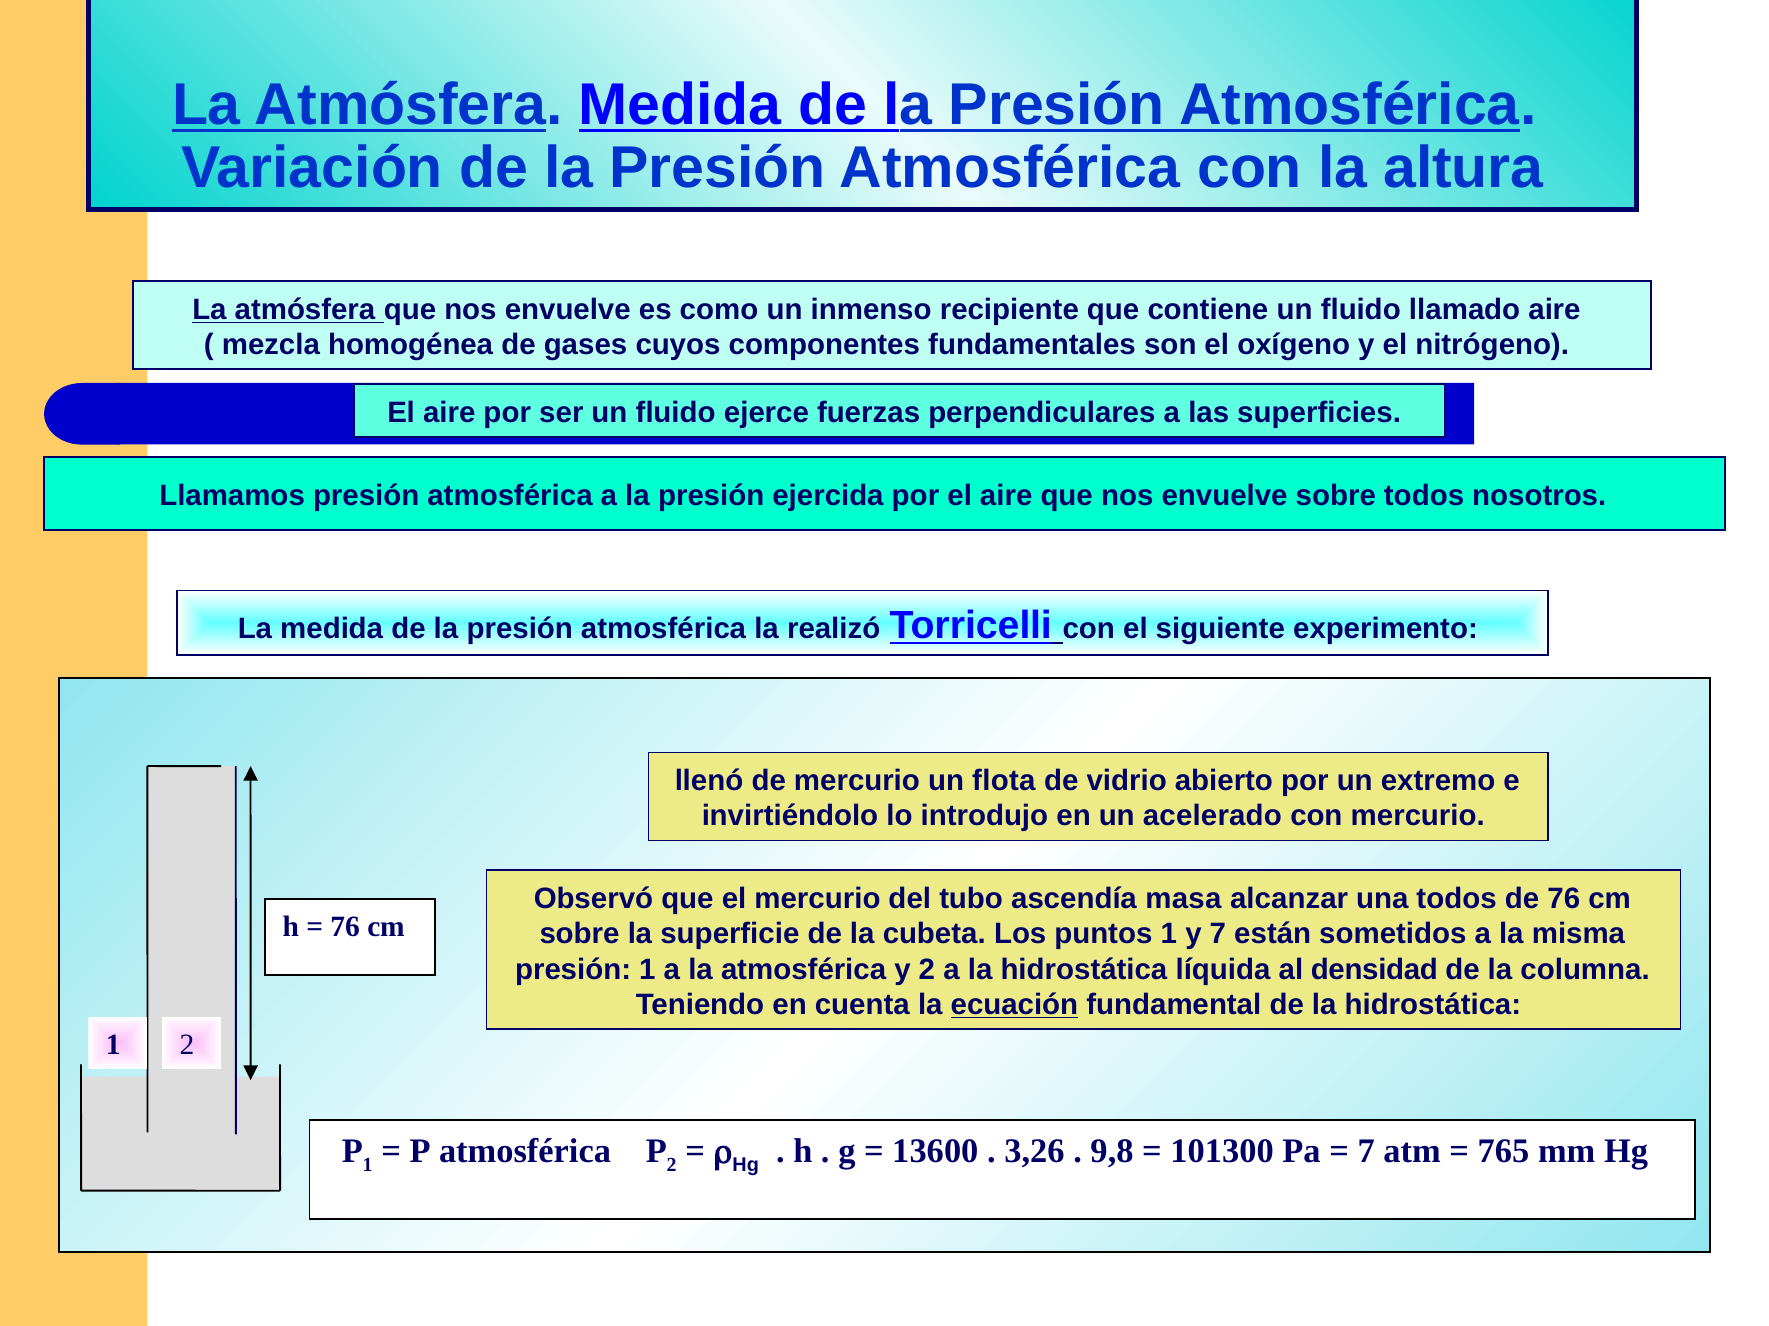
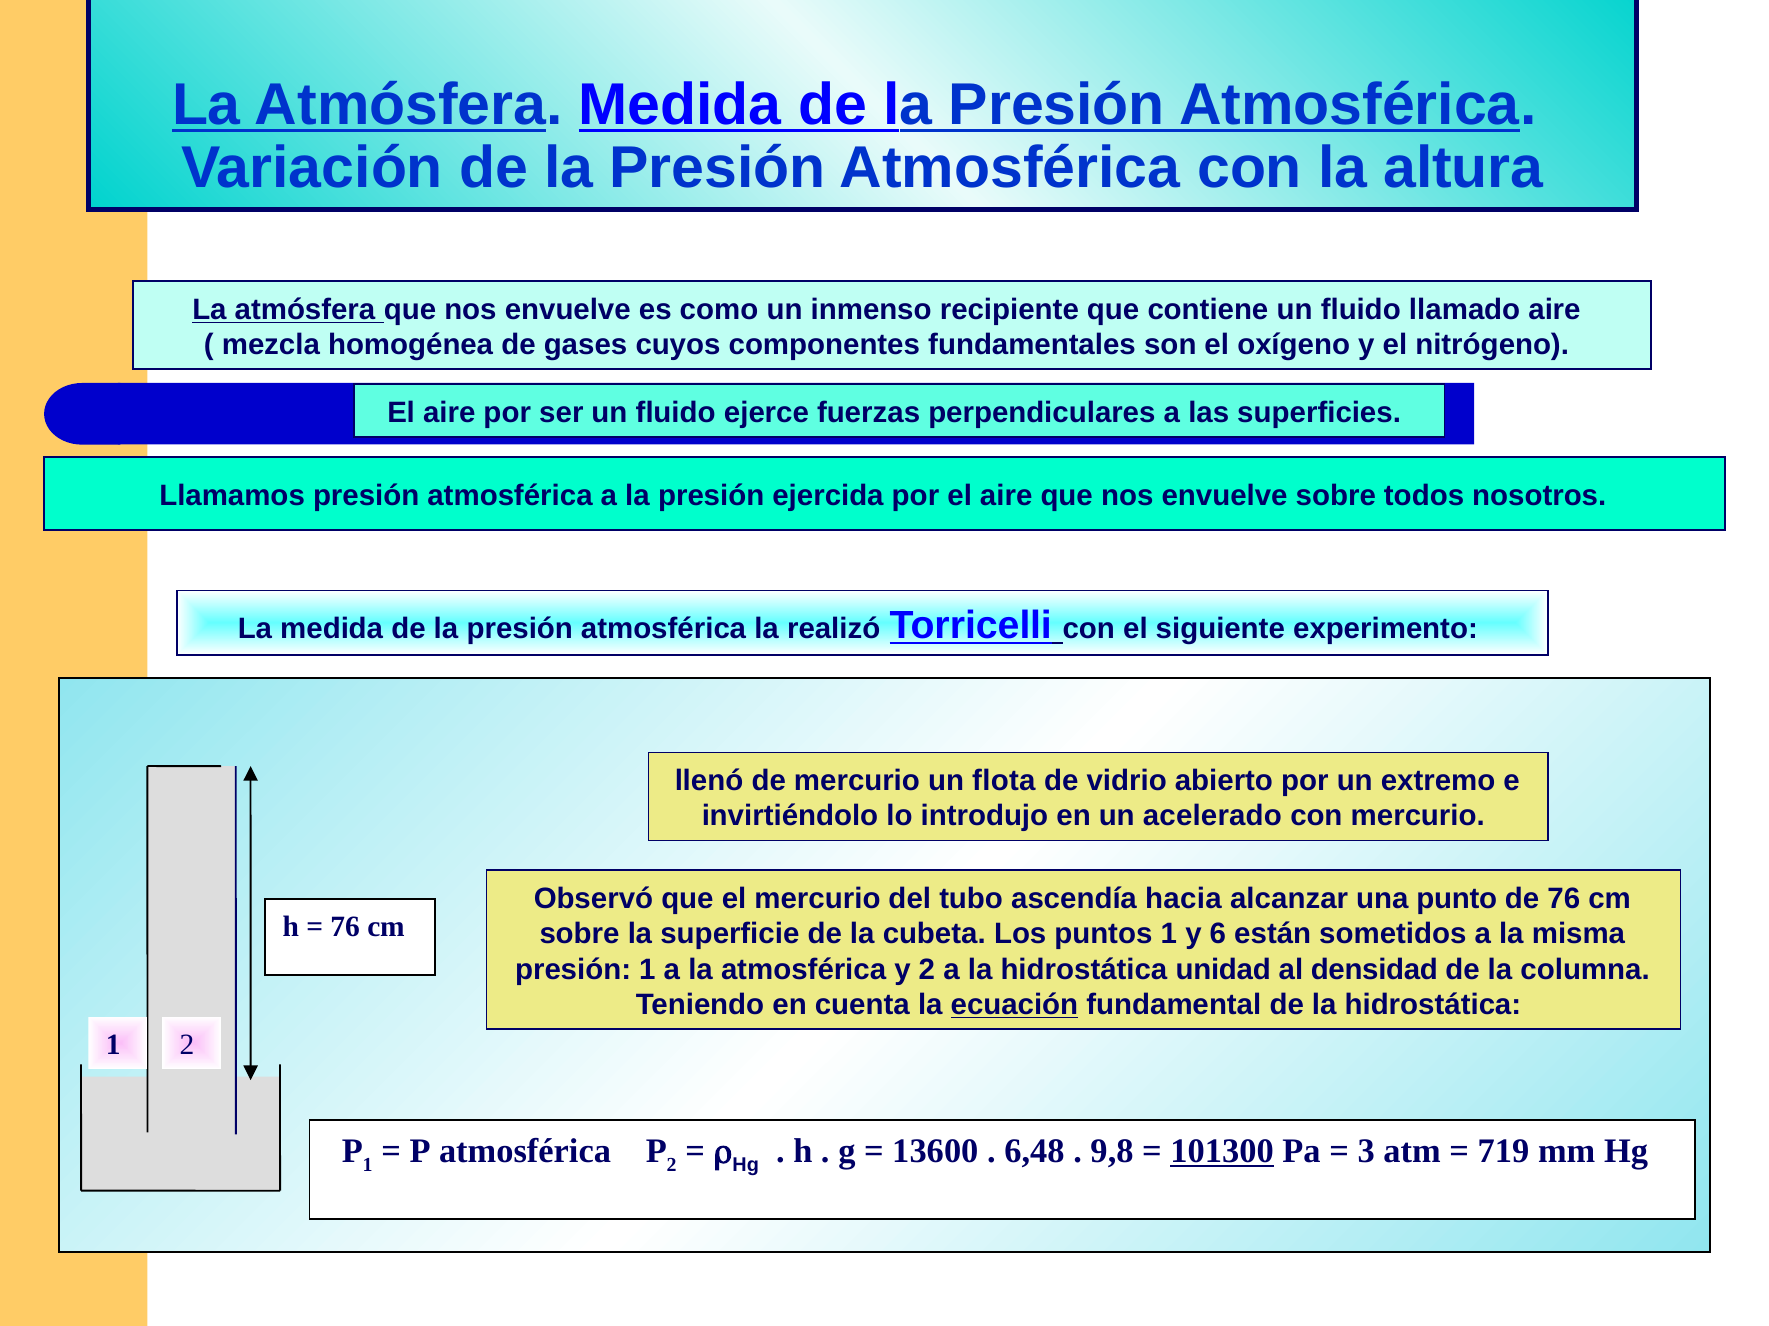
masa: masa -> hacia (1183, 899)
una todos: todos -> punto (1457, 899)
y 7: 7 -> 6 (1218, 935)
líquida: líquida -> unidad (1223, 970)
3,26: 3,26 -> 6,48 (1035, 1152)
101300 underline: none -> present (1222, 1152)
7: 7 -> 3 (1366, 1152)
765: 765 -> 719 (1504, 1152)
